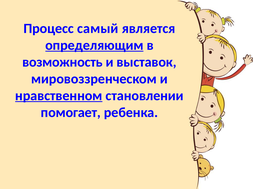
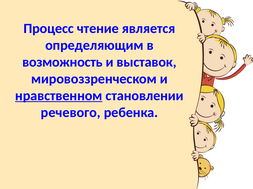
самый: самый -> чтение (98, 29)
определяющим underline: present -> none (94, 45)
помогает: помогает -> речевого (71, 113)
